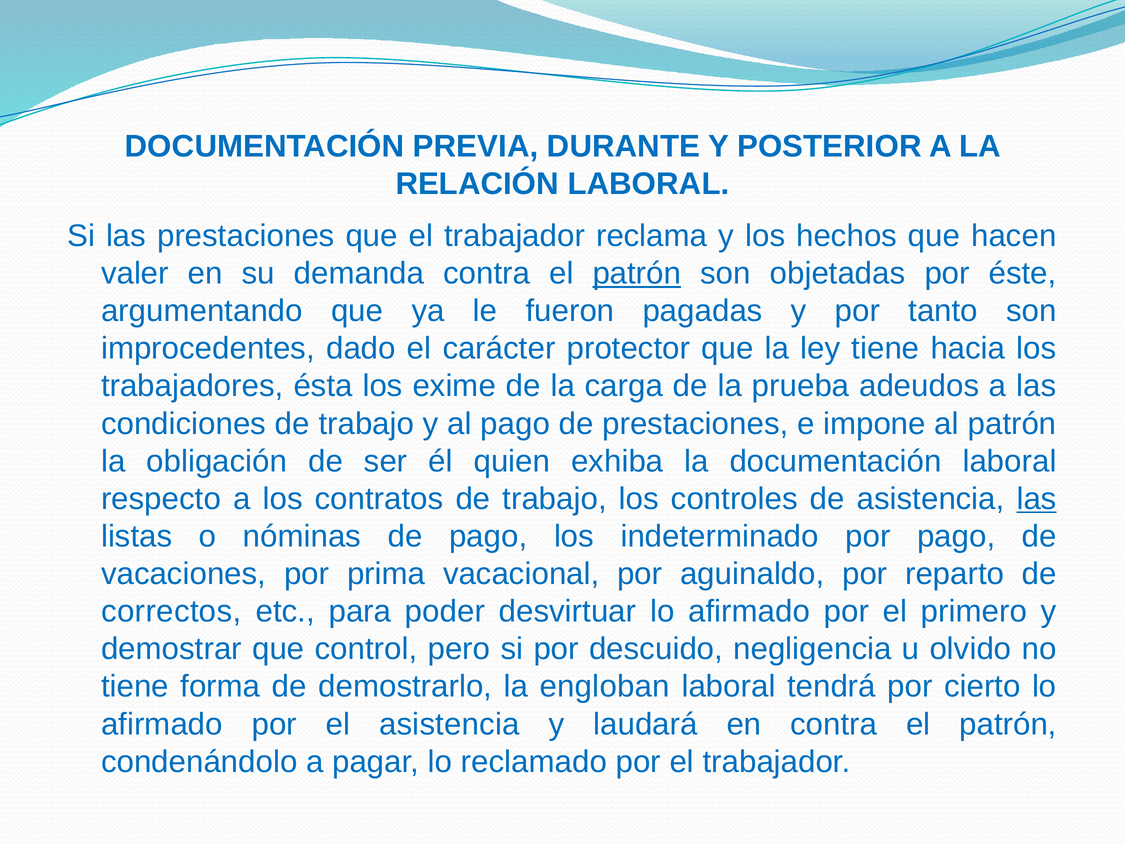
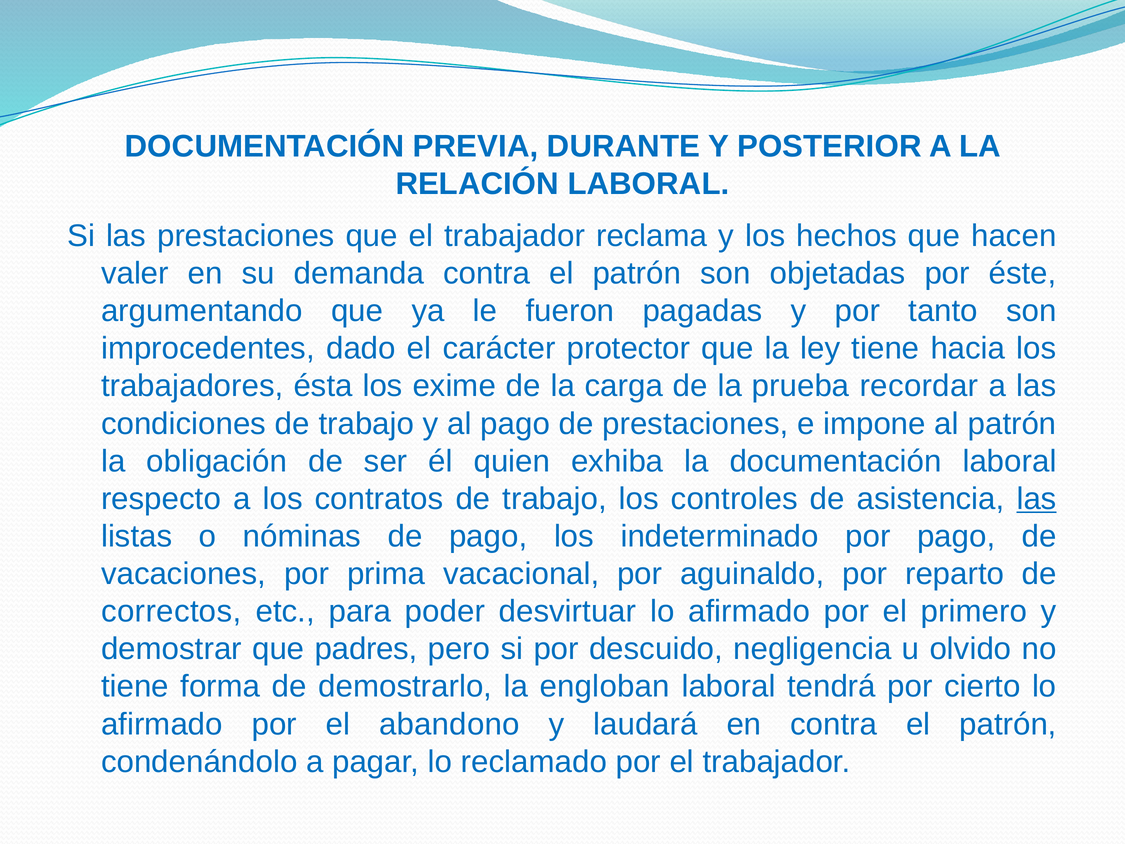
patrón underline: present -> none (637, 273)
adeudos: adeudos -> recordar (919, 386)
control: control -> padres (366, 649)
el asistencia: asistencia -> abandono (449, 724)
